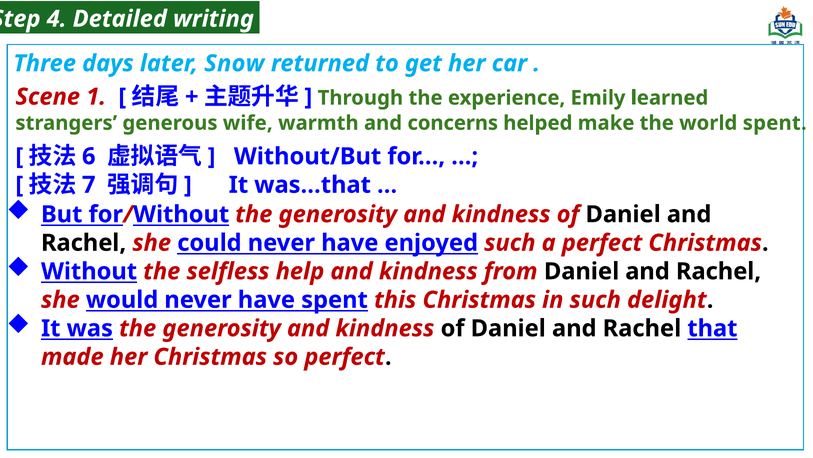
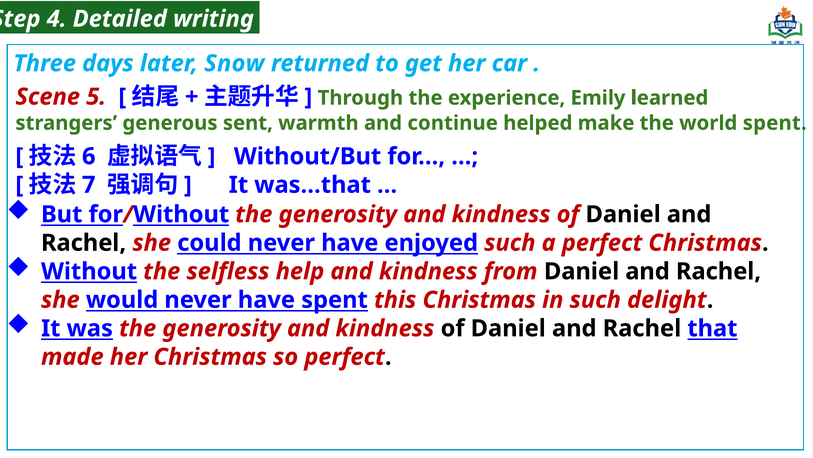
1: 1 -> 5 (96, 97)
wife: wife -> sent (248, 123)
concerns: concerns -> continue (453, 123)
